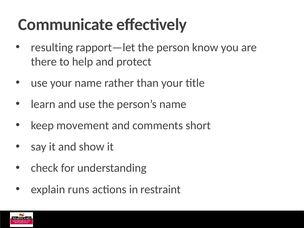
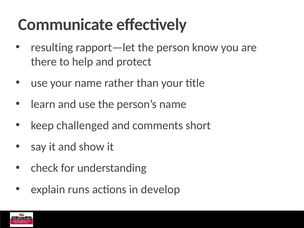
movement: movement -> challenged (83, 125)
restraint: restraint -> develop (160, 189)
